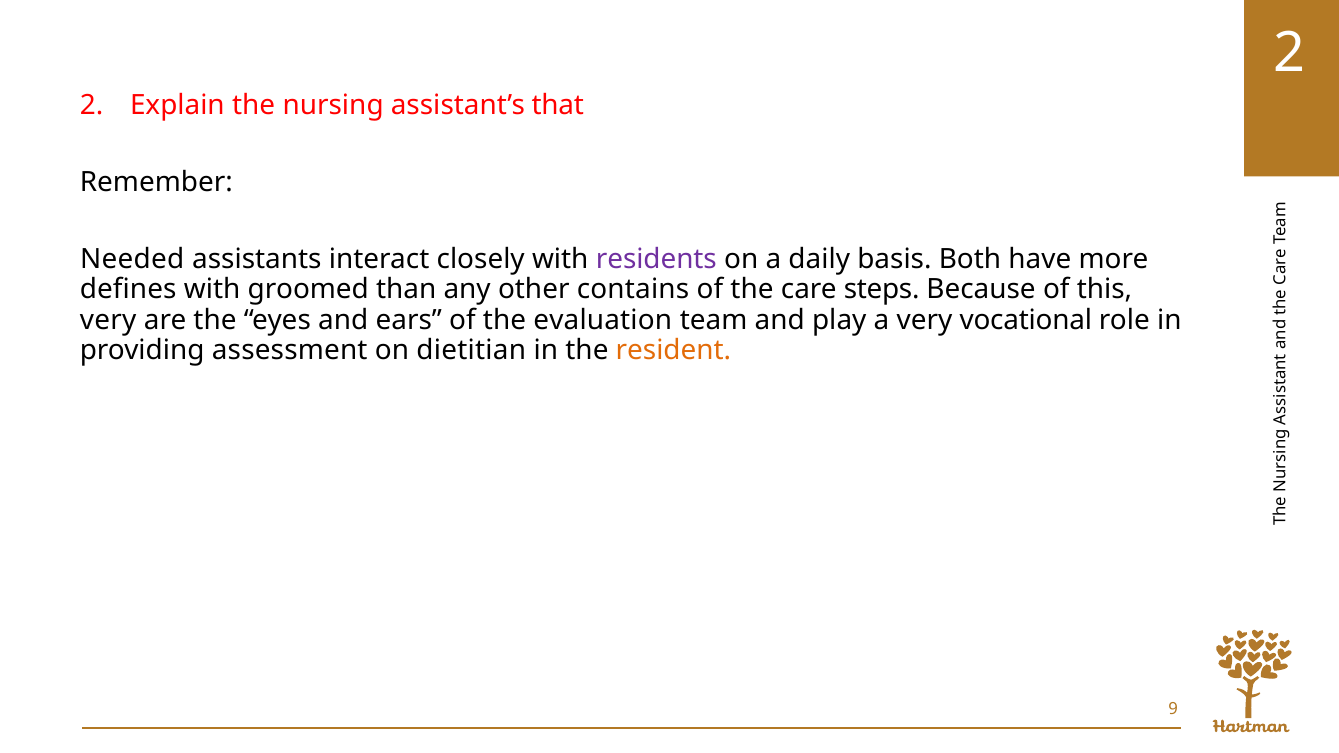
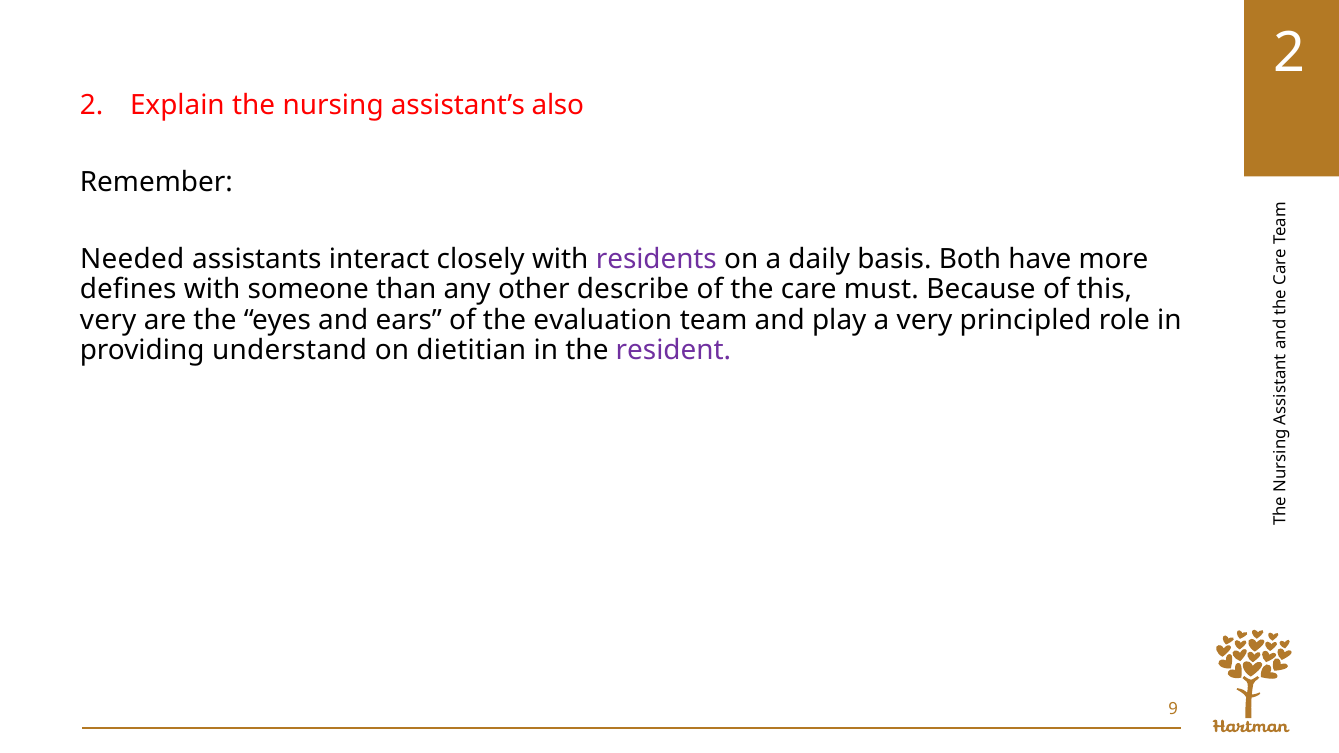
that: that -> also (558, 106)
groomed: groomed -> someone (308, 290)
contains: contains -> describe (633, 290)
steps: steps -> must (881, 290)
vocational: vocational -> principled (1026, 320)
assessment: assessment -> understand (290, 350)
resident colour: orange -> purple (673, 350)
